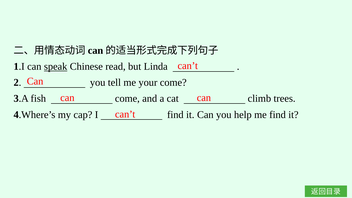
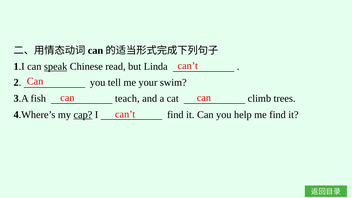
your come: come -> swim (173, 83)
fish come: come -> teach (127, 99)
cap underline: none -> present (83, 115)
